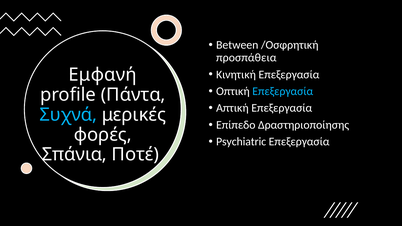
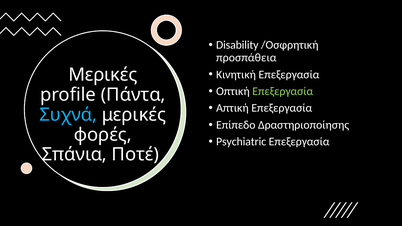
Between: Between -> Disability (237, 45)
Εμφανή: Εμφανή -> Μερικές (103, 75)
Επεξεργασία colour: light blue -> light green (283, 91)
